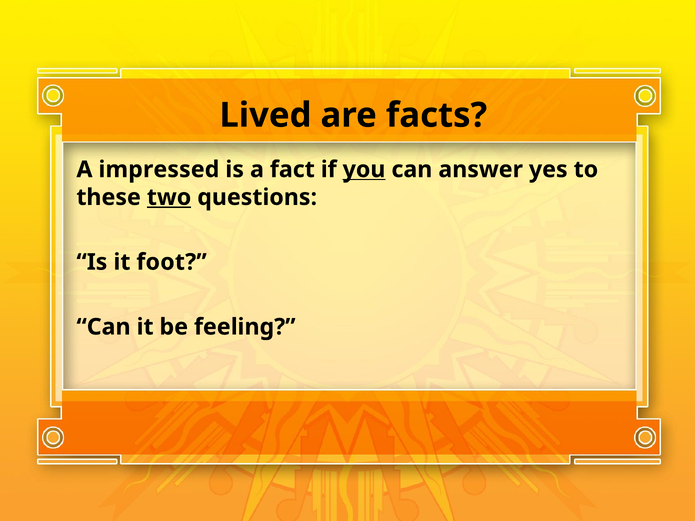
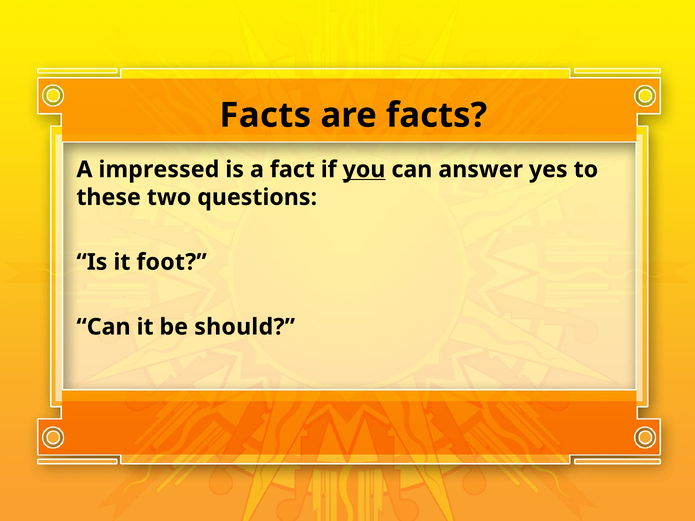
Lived: Lived -> Facts (265, 115)
two underline: present -> none (169, 197)
feeling: feeling -> should (245, 327)
